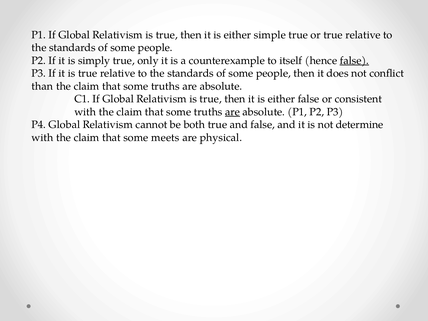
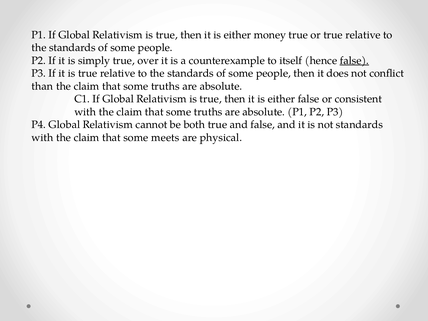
simple: simple -> money (270, 35)
only: only -> over (148, 61)
are underline: present -> none (233, 112)
not determine: determine -> standards (359, 125)
